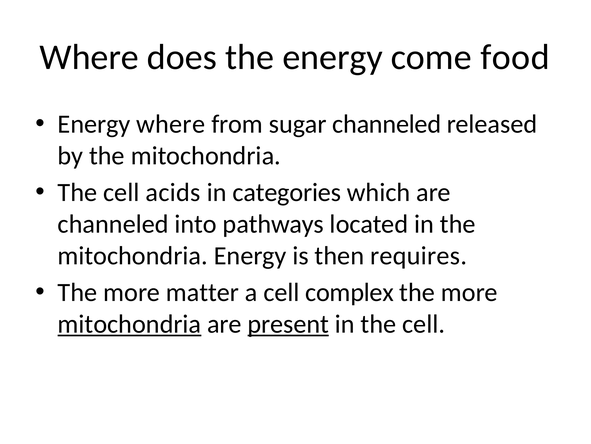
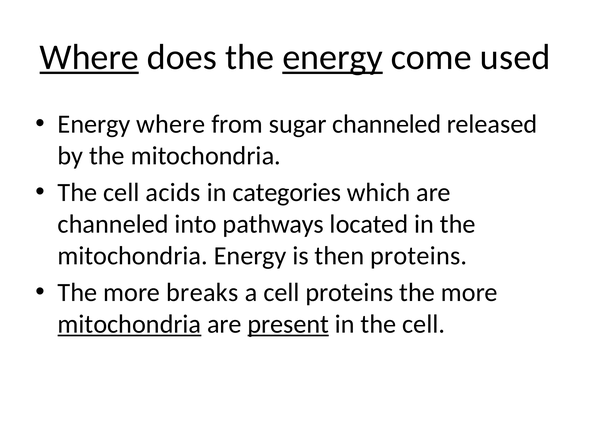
Where underline: none -> present (89, 57)
energy underline: none -> present (333, 57)
food: food -> used (515, 57)
then requires: requires -> proteins (419, 255)
matter: matter -> breaks (202, 292)
cell complex: complex -> proteins (349, 292)
